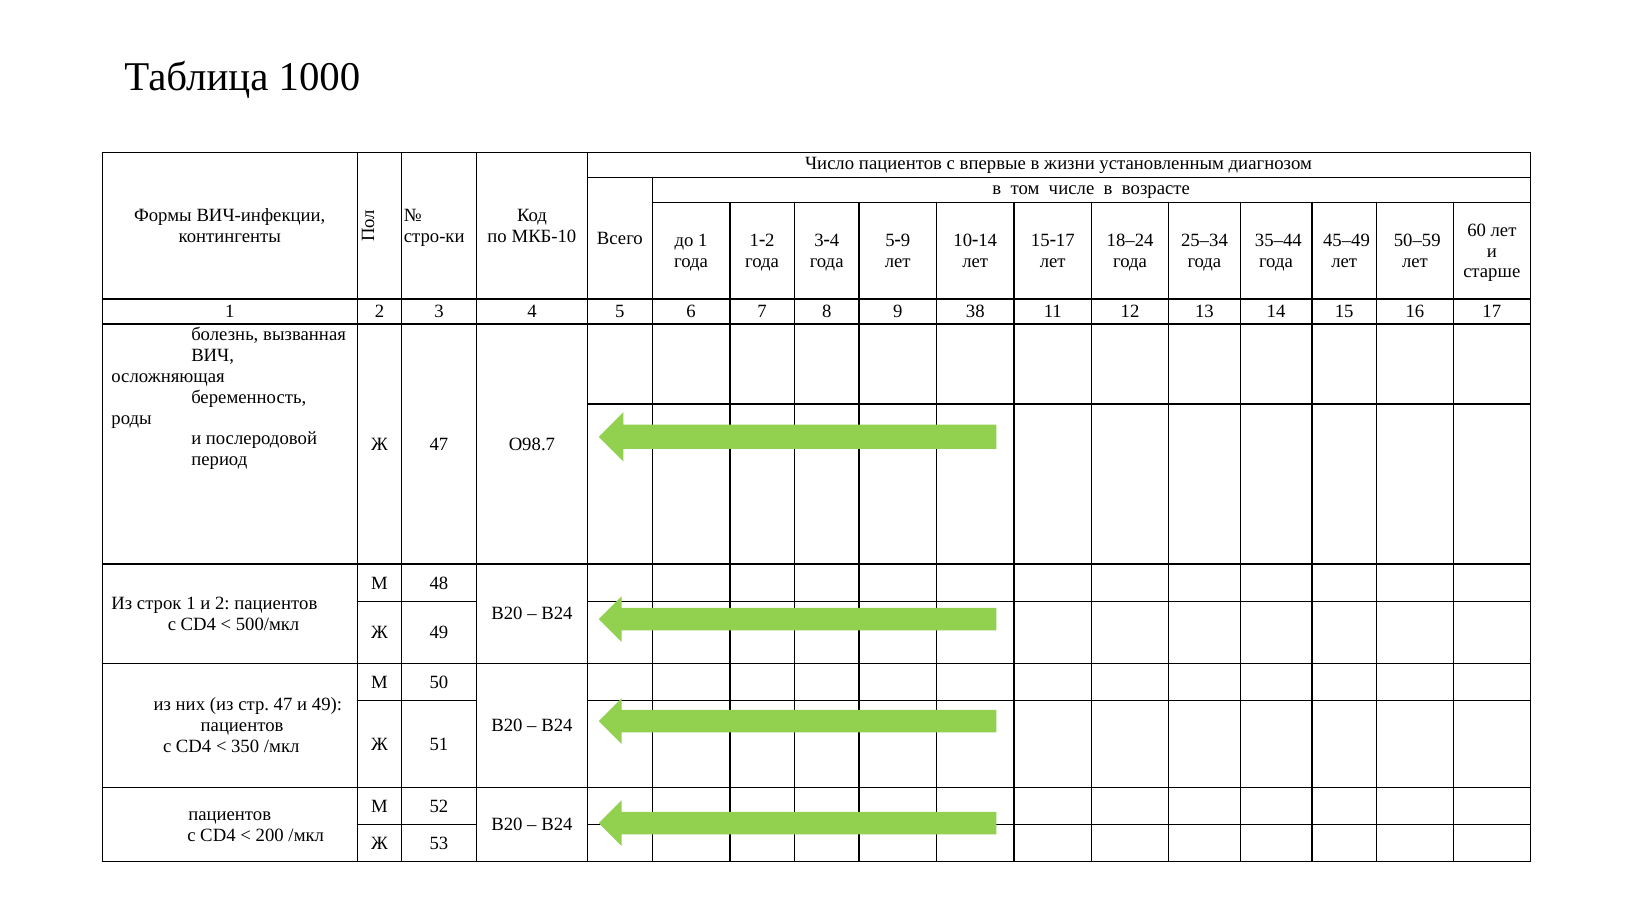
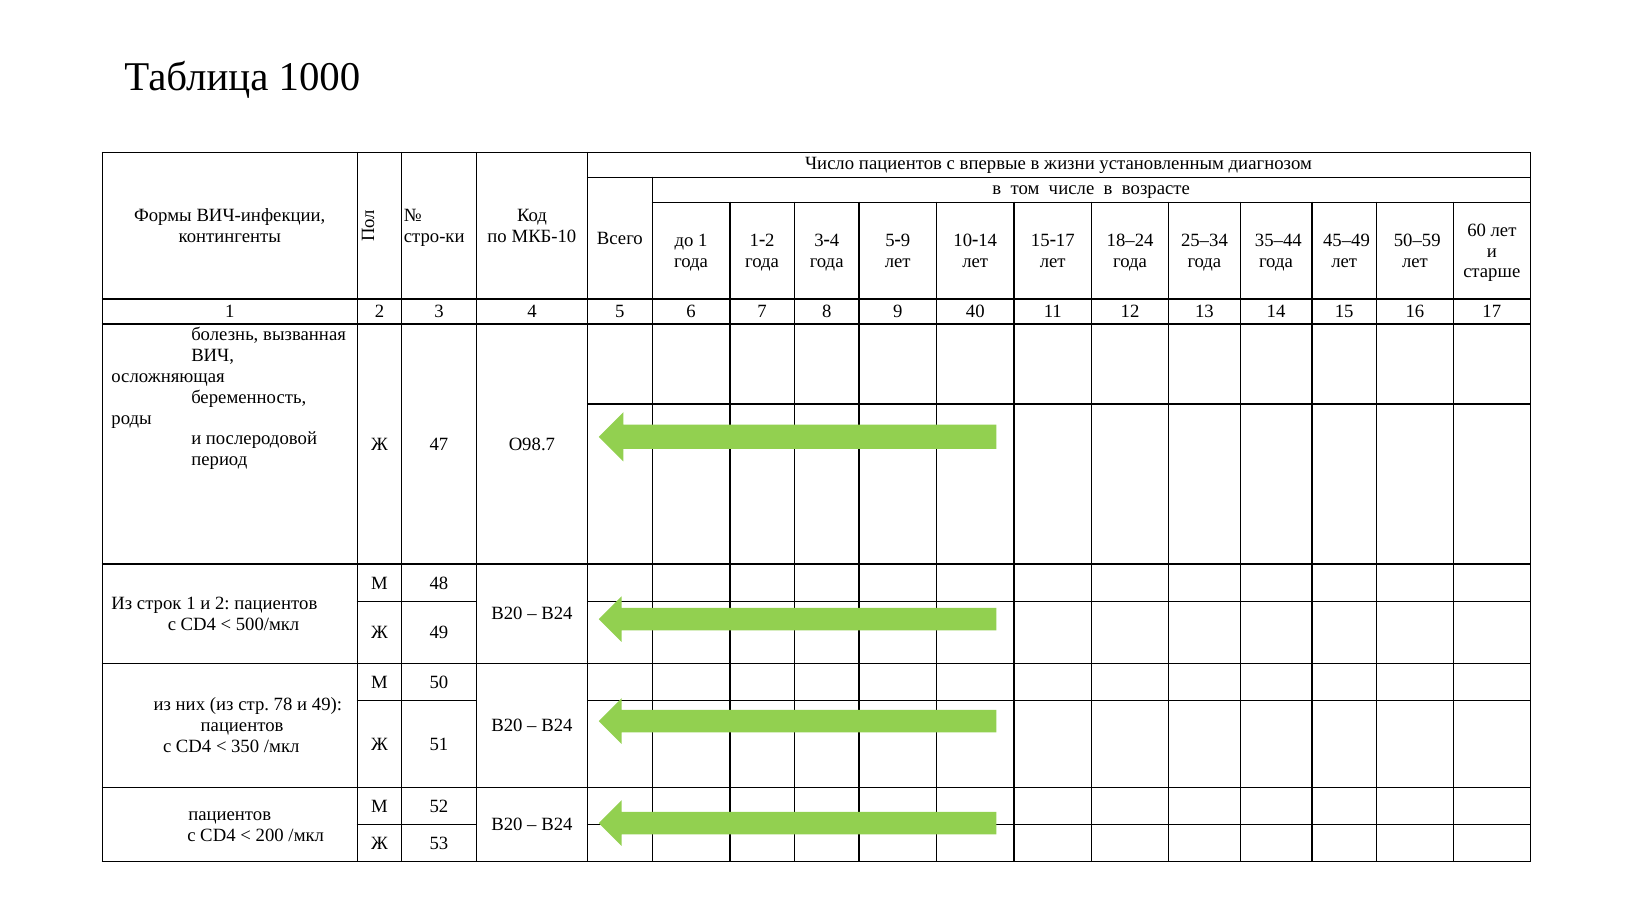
38: 38 -> 40 (975, 312)
стр 47: 47 -> 78 (283, 704)
